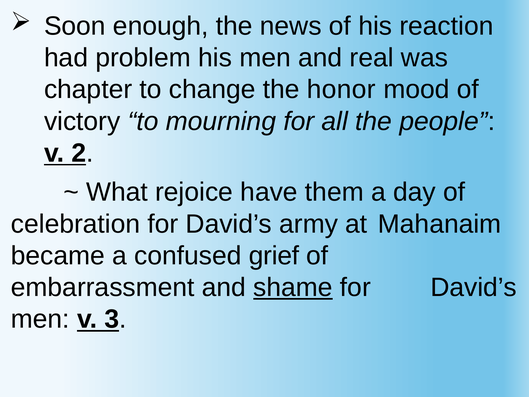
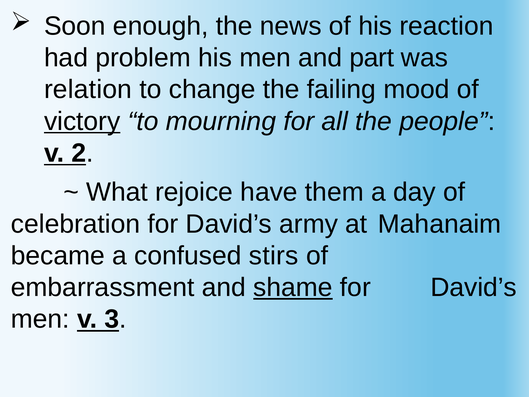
real: real -> part (372, 58)
chapter: chapter -> relation (88, 89)
honor: honor -> failing (341, 89)
victory underline: none -> present (82, 121)
grief: grief -> stirs (274, 256)
